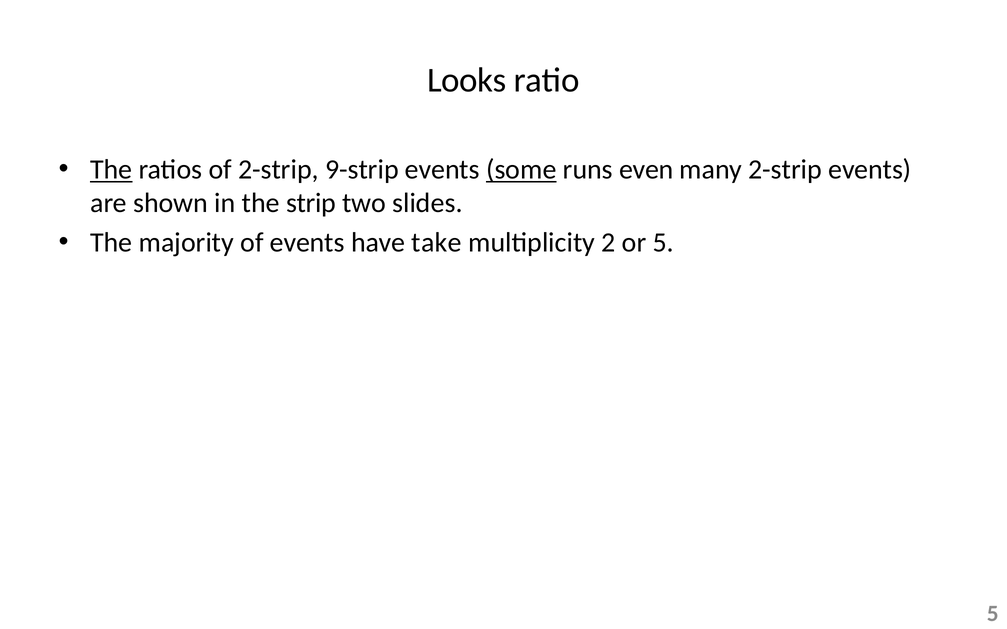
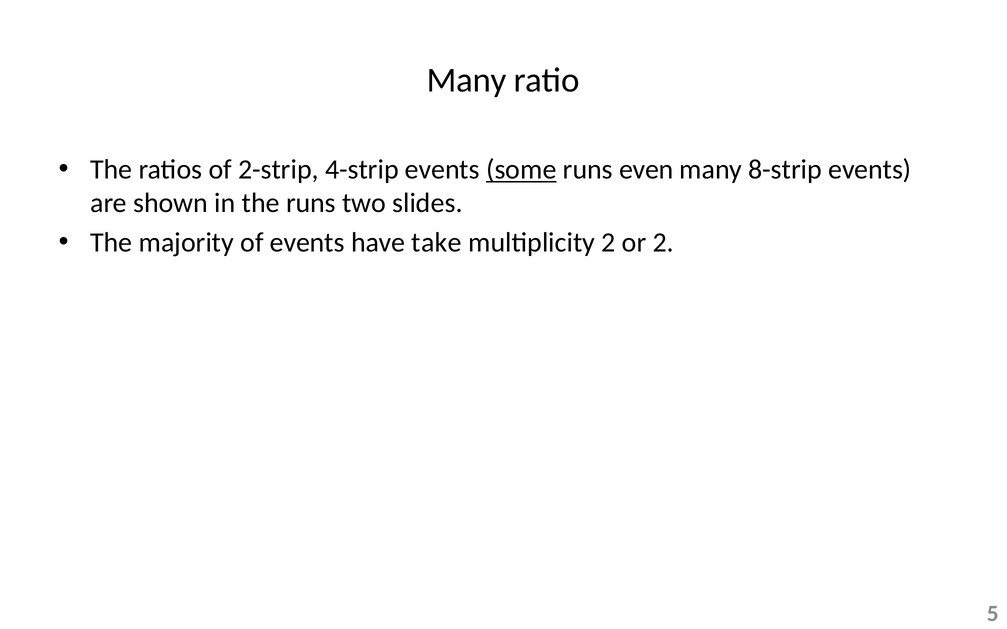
Looks: Looks -> Many (467, 80)
The underline: present -> none (111, 170)
9-strip: 9-strip -> 4-strip (362, 170)
many 2-strip: 2-strip -> 8-strip (785, 170)
the strip: strip -> runs (311, 203)
or 5: 5 -> 2 (663, 243)
